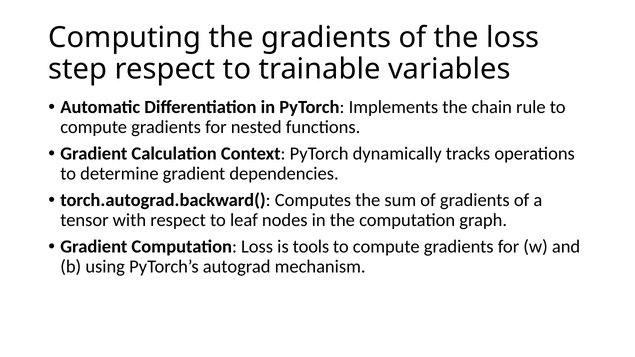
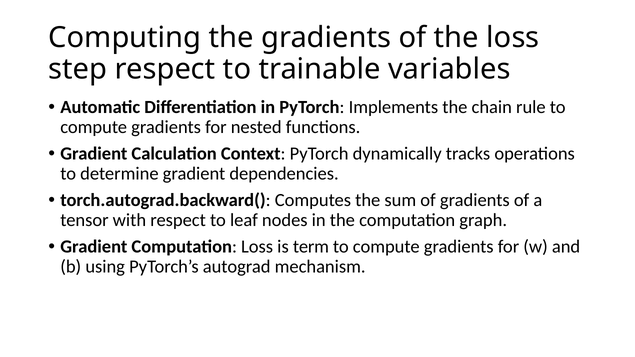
tools: tools -> term (311, 247)
